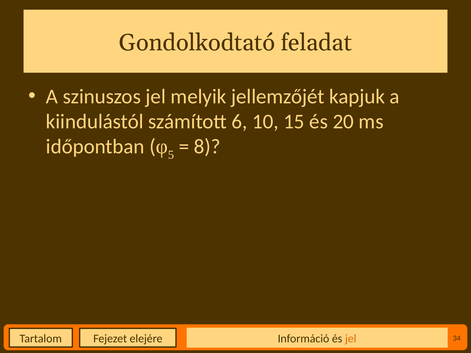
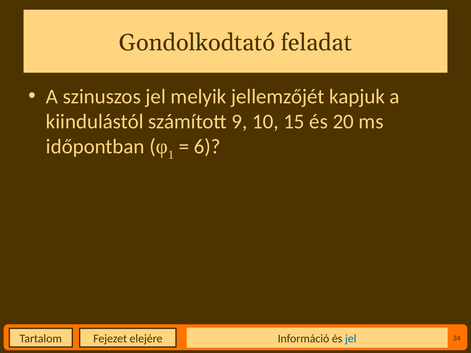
6: 6 -> 9 (240, 122)
5: 5 -> 1 (171, 155)
8: 8 -> 6 (207, 147)
jel colour: orange -> blue (351, 339)
